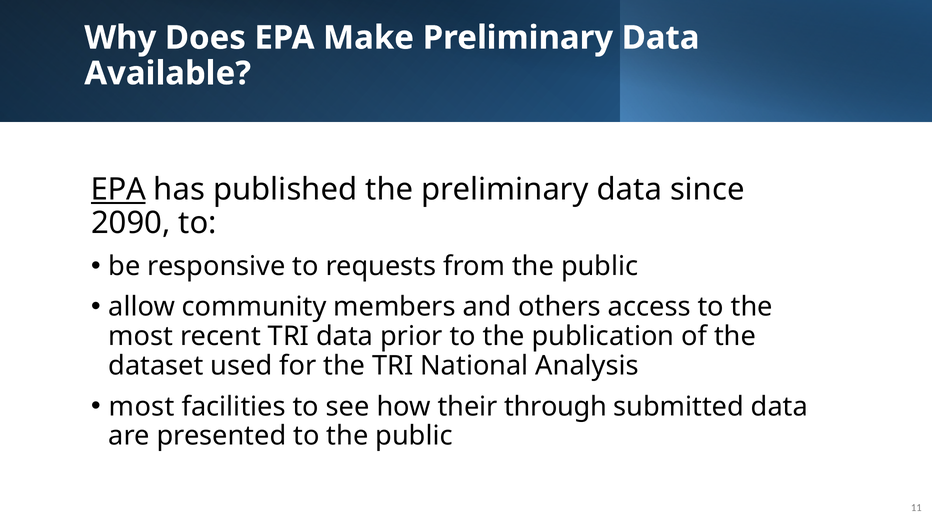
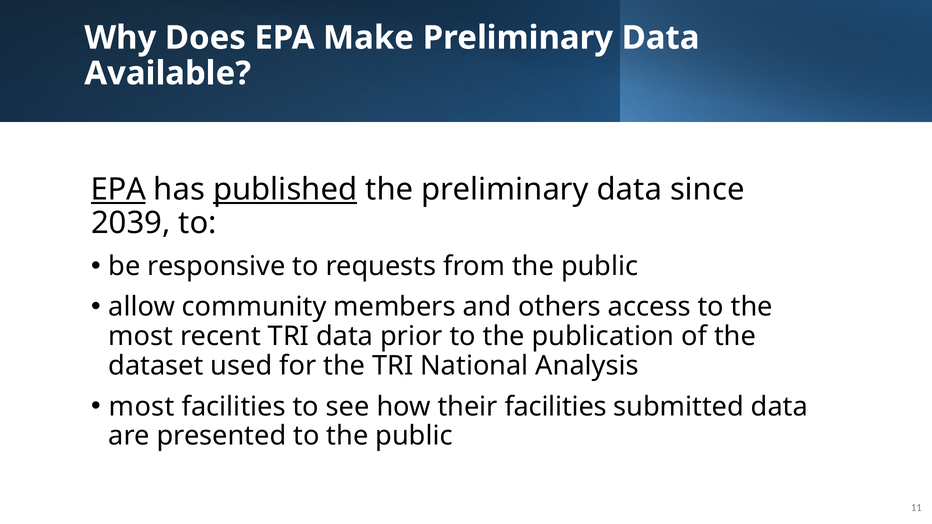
published underline: none -> present (285, 190)
2090: 2090 -> 2039 (131, 223)
their through: through -> facilities (556, 407)
